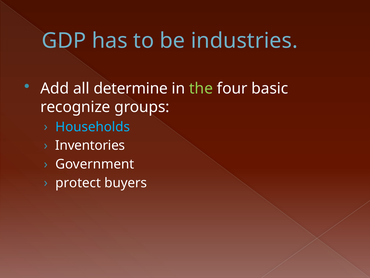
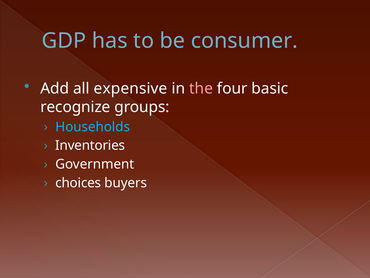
industries: industries -> consumer (244, 41)
determine: determine -> expensive (131, 88)
the colour: light green -> pink (201, 88)
protect: protect -> choices (78, 183)
